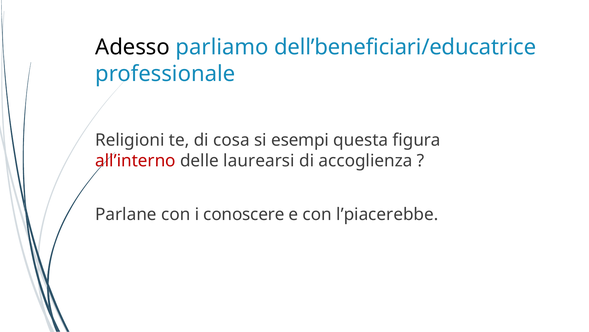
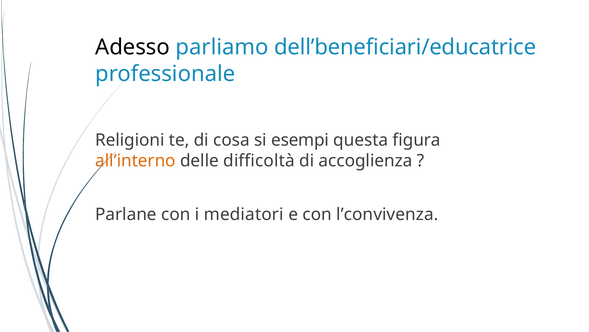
all’interno colour: red -> orange (135, 161)
laurearsi: laurearsi -> difficoltà (259, 161)
conoscere: conoscere -> mediatori (244, 214)
l’piacerebbe: l’piacerebbe -> l’convivenza (387, 214)
